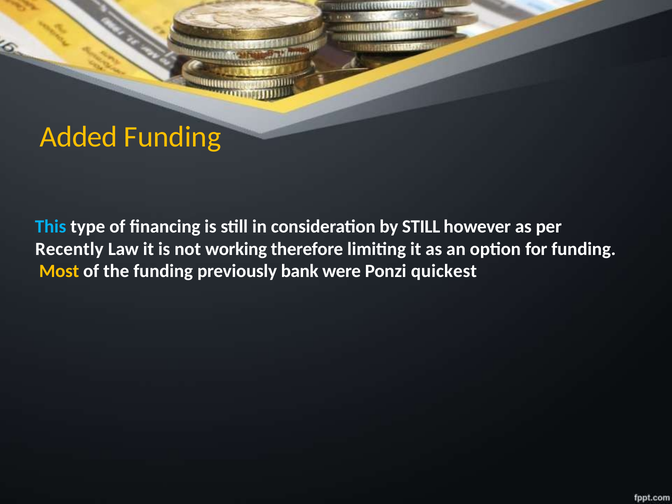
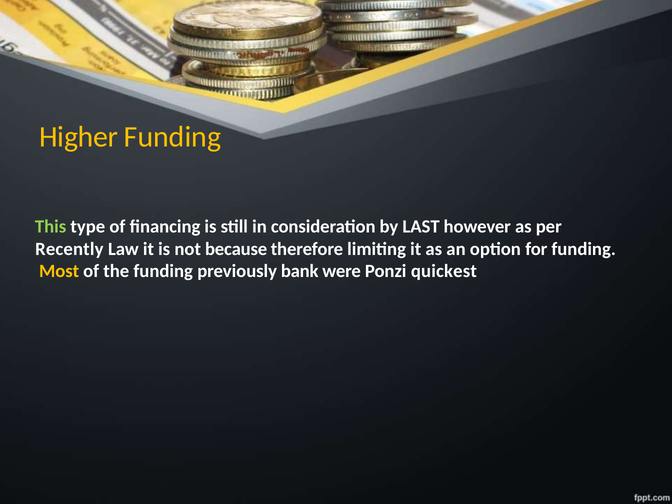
Added: Added -> Higher (79, 137)
This colour: light blue -> light green (51, 226)
by STILL: STILL -> LAST (421, 226)
working: working -> because (236, 249)
